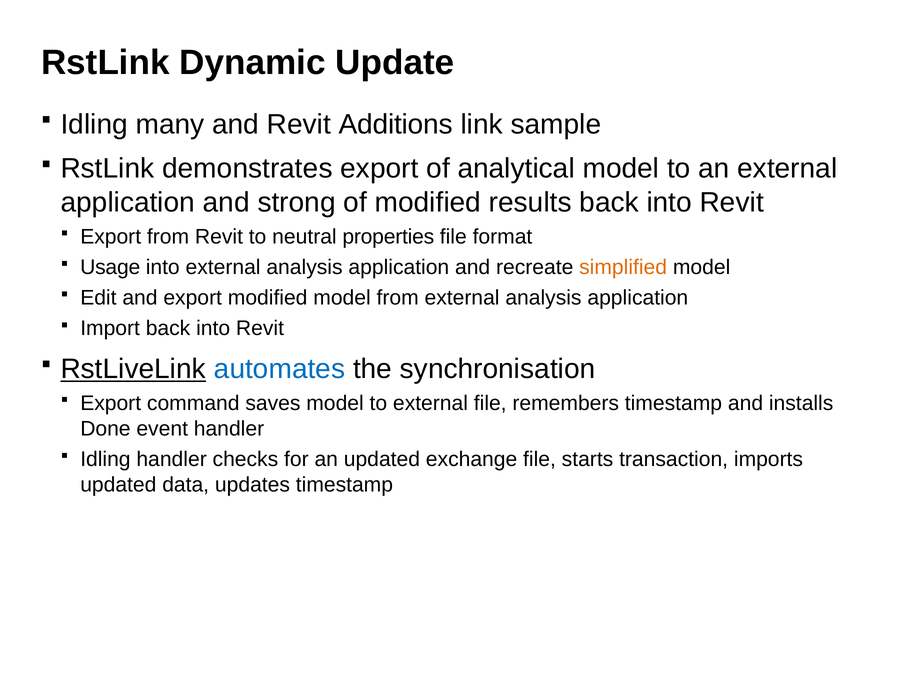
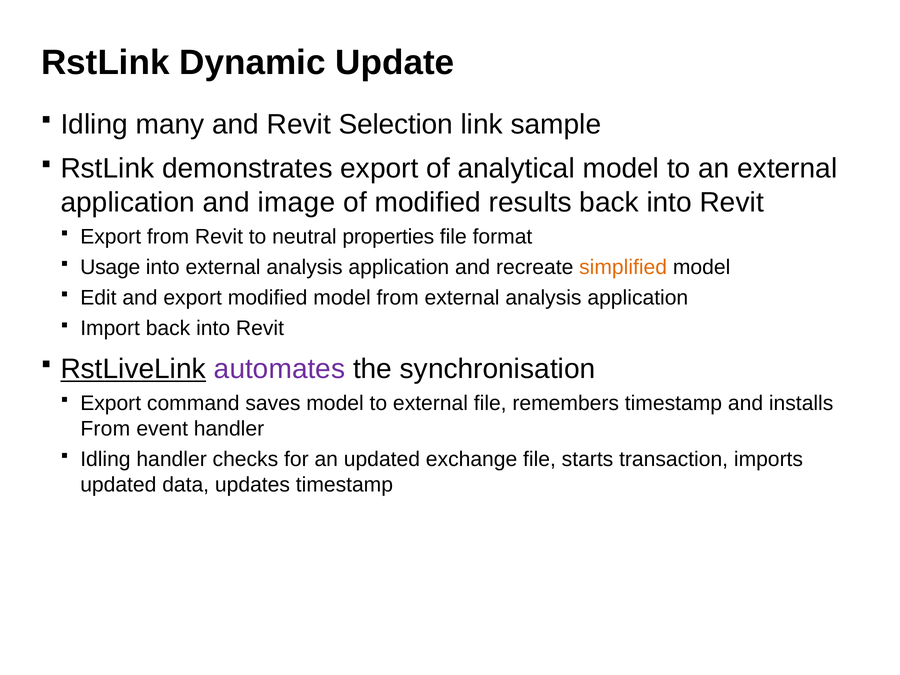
Additions: Additions -> Selection (396, 124)
strong: strong -> image (296, 202)
automates colour: blue -> purple (280, 369)
Done: Done -> From (105, 429)
